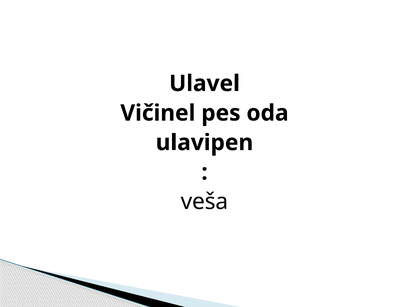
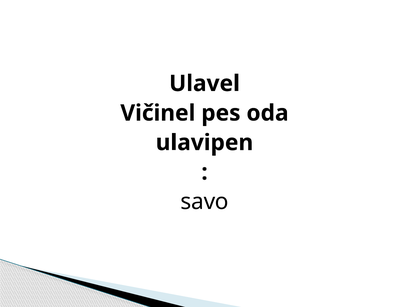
veša: veša -> savo (205, 202)
